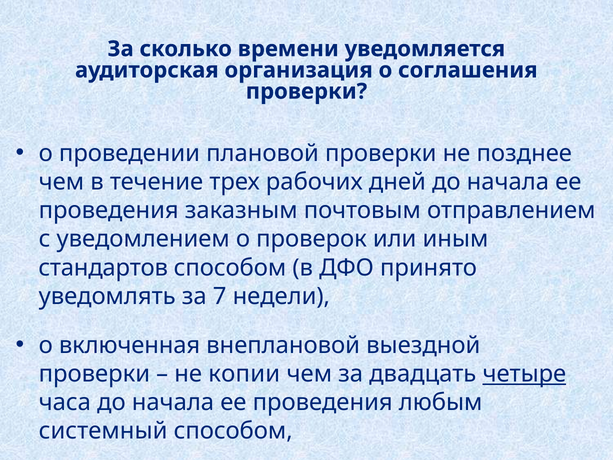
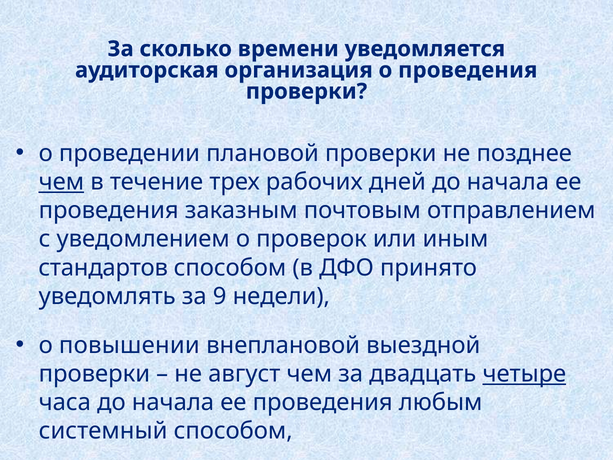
о соглашения: соглашения -> проведения (468, 70)
чем underline: none -> present (61, 182)
7: 7 -> 9 (220, 296)
включенная: включенная -> повышении (129, 345)
копии: копии -> август (244, 374)
